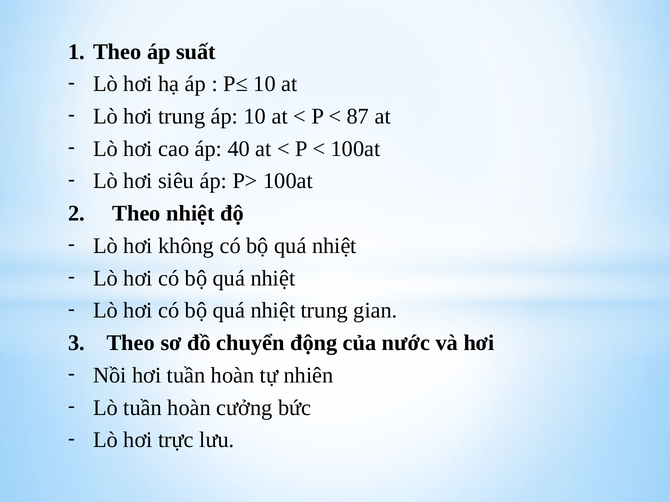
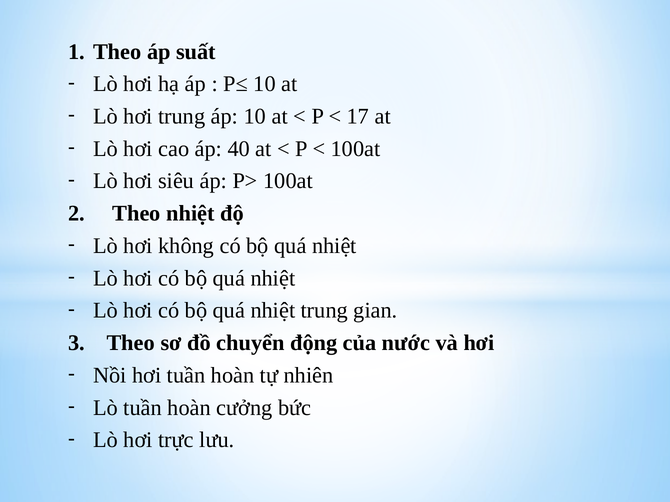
87: 87 -> 17 (358, 117)
